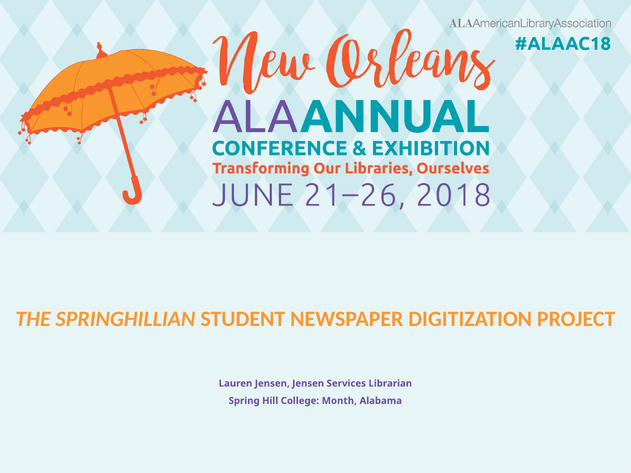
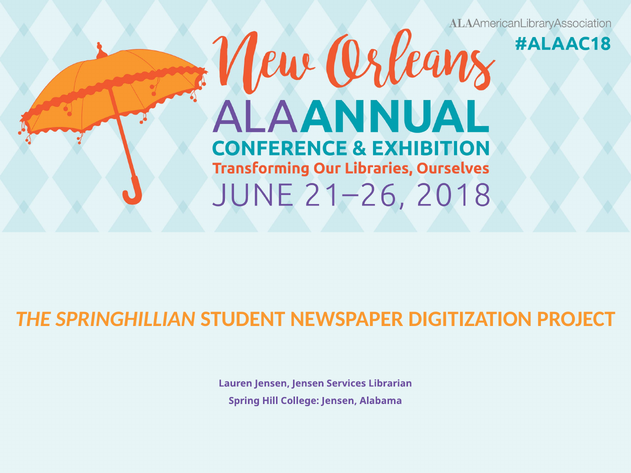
College Month: Month -> Jensen (339, 401)
